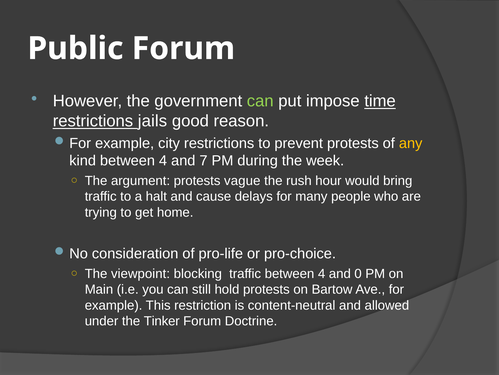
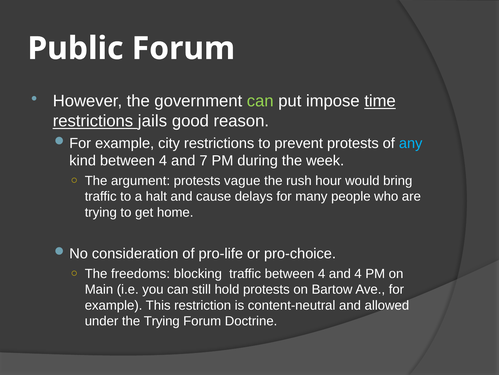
any colour: yellow -> light blue (411, 143)
viewpoint: viewpoint -> freedoms (141, 273)
and 0: 0 -> 4 (358, 273)
the Tinker: Tinker -> Trying (162, 321)
